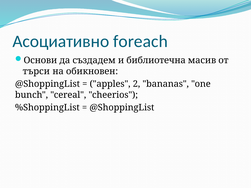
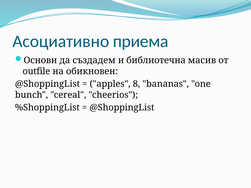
foreach: foreach -> приема (141, 41)
търси: търси -> outfile (36, 71)
2: 2 -> 8 (136, 84)
